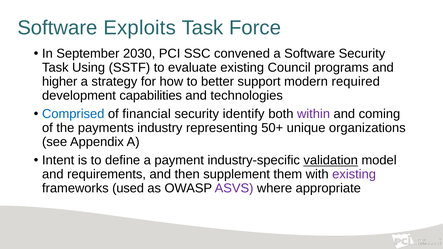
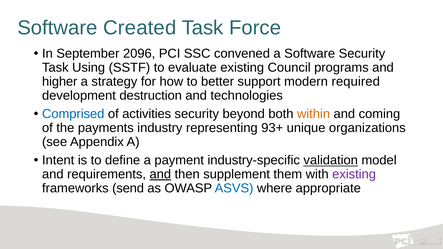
Exploits: Exploits -> Created (140, 28)
2030: 2030 -> 2096 (139, 54)
capabilities: capabilities -> destruction (151, 96)
financial: financial -> activities (147, 114)
identify: identify -> beyond (244, 114)
within colour: purple -> orange (314, 114)
50+: 50+ -> 93+ (272, 128)
and underline: none -> present (160, 174)
used: used -> send (128, 188)
ASVS colour: purple -> blue (234, 188)
